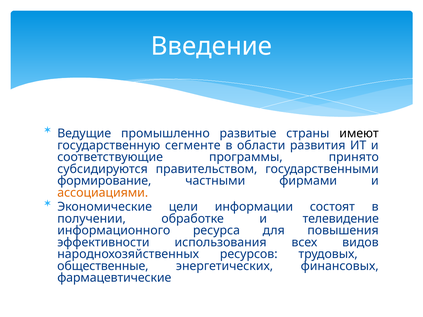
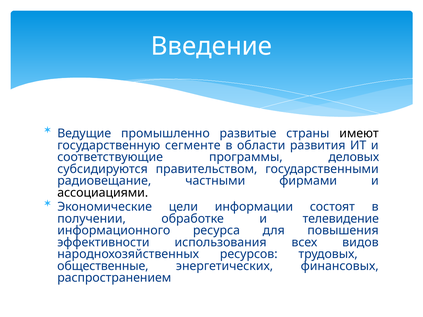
принято: принято -> деловых (354, 157)
формирование: формирование -> радиовещание (104, 181)
ассоциациями colour: orange -> black (103, 193)
фармацевтические: фармацевтические -> распространением (114, 278)
